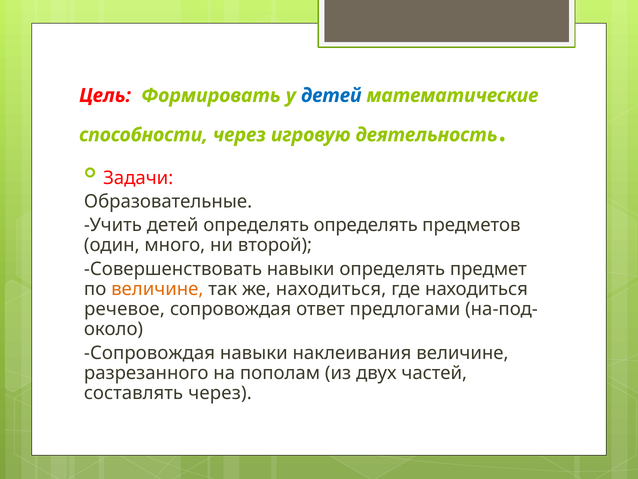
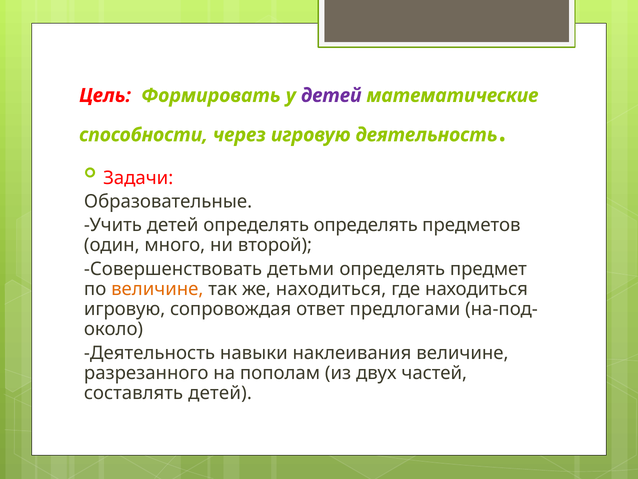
детей colour: blue -> purple (331, 95)
Совершенствовать навыки: навыки -> детьми (301, 269)
речевое: речевое -> игровую (125, 309)
Сопровождая: Сопровождая -> Деятельность (150, 353)
составлять через: через -> детей (220, 393)
